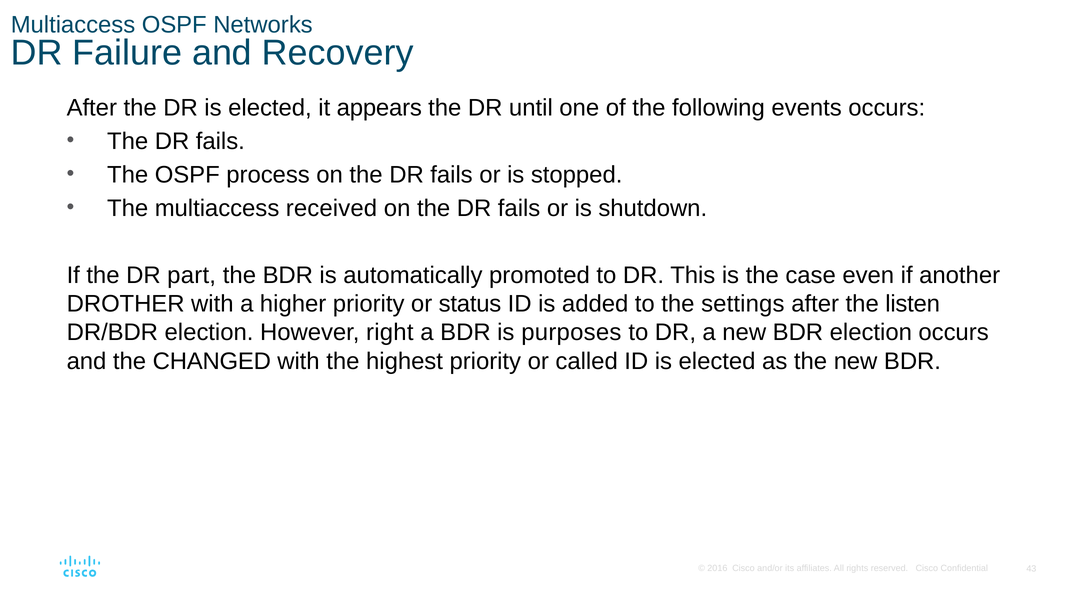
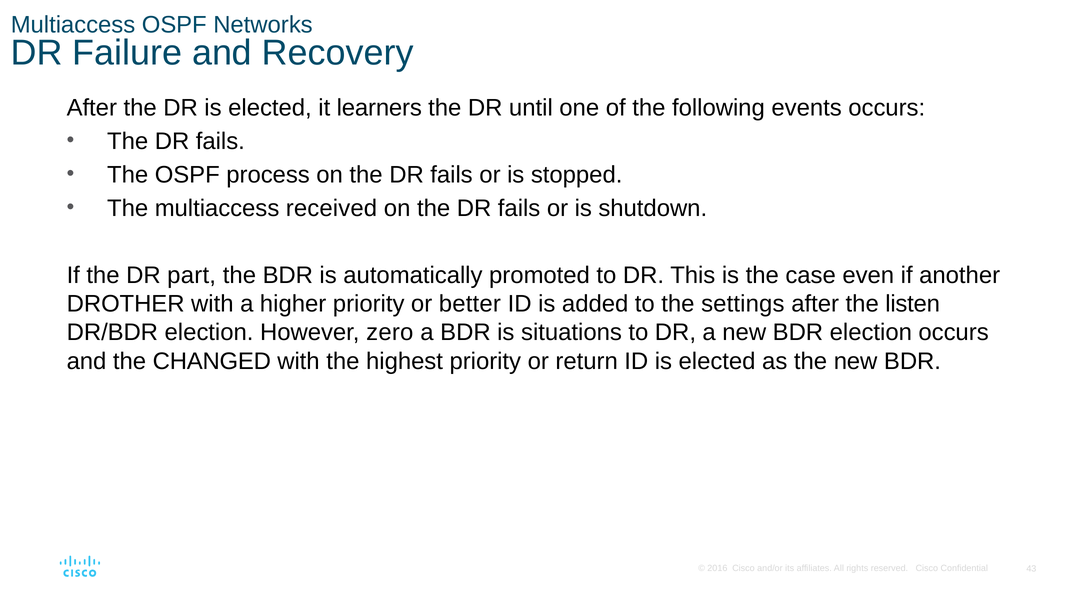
appears: appears -> learners (379, 108)
status: status -> better (470, 304)
right: right -> zero (390, 333)
purposes: purposes -> situations (571, 333)
called: called -> return (587, 361)
